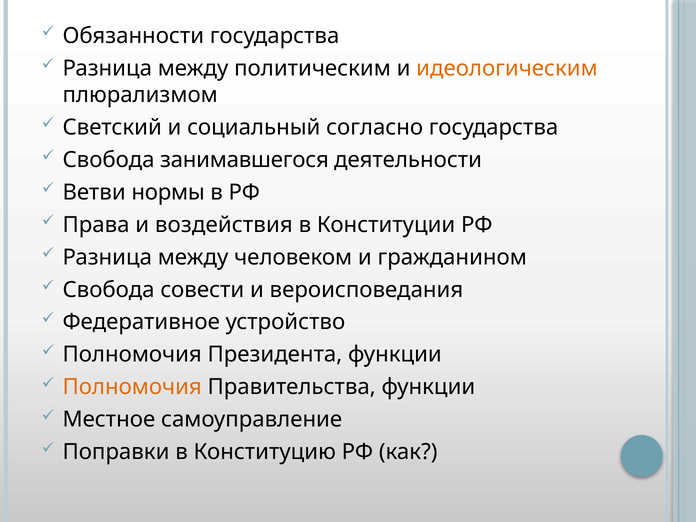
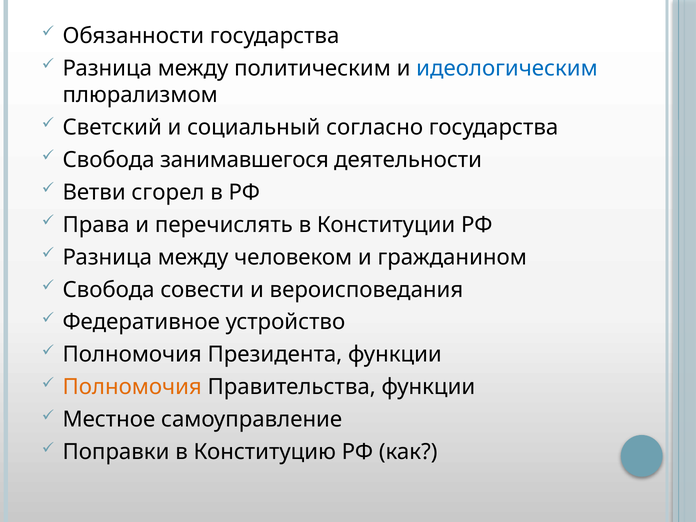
идеологическим colour: orange -> blue (507, 68)
нормы: нормы -> сгорел (168, 192)
воздействия: воздействия -> перечислять (224, 225)
